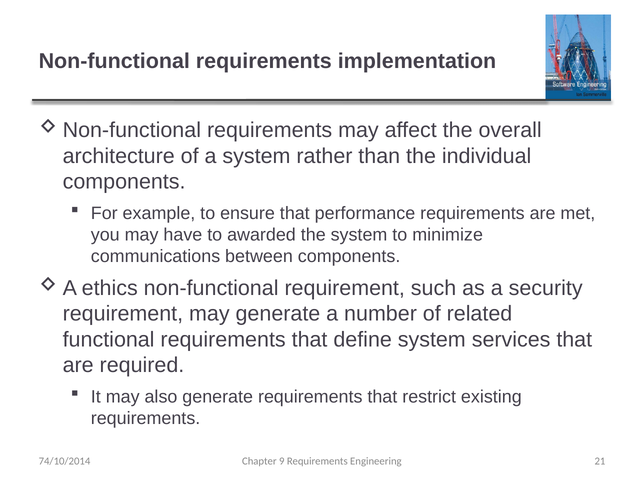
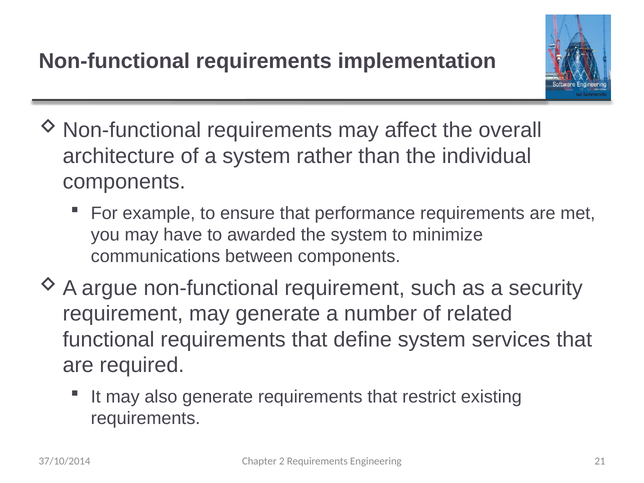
ethics: ethics -> argue (110, 288)
74/10/2014: 74/10/2014 -> 37/10/2014 (64, 461)
9: 9 -> 2 (282, 461)
